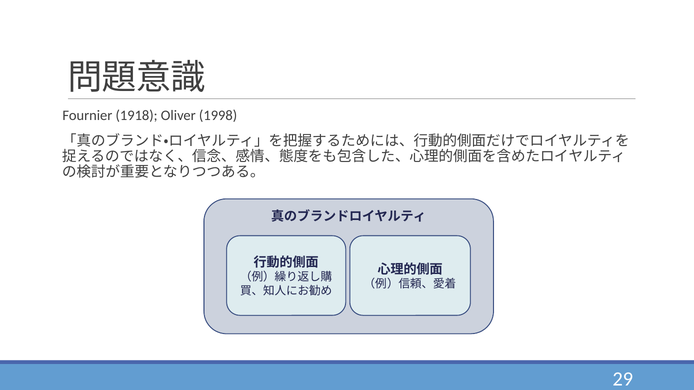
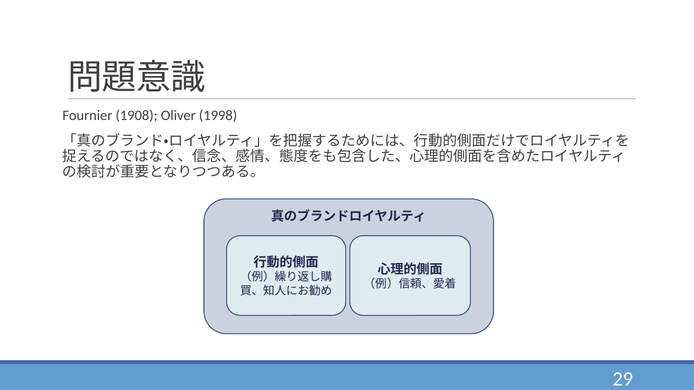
1918: 1918 -> 1908 (137, 115)
